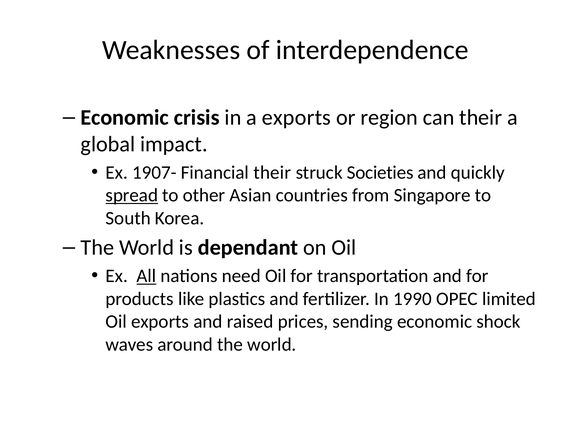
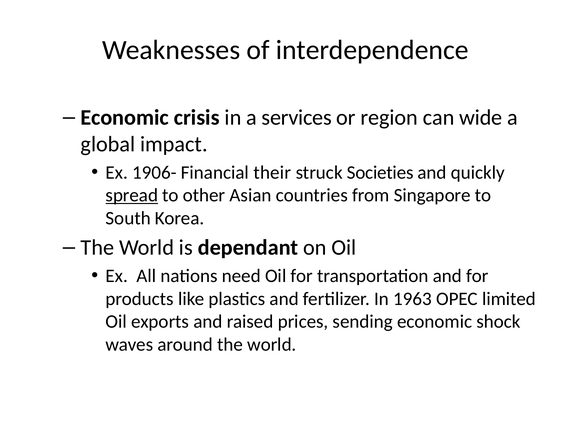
a exports: exports -> services (297, 118)
can their: their -> wide (481, 118)
1907-: 1907- -> 1906- (154, 173)
All underline: present -> none (146, 276)
1990: 1990 -> 1963 (412, 299)
